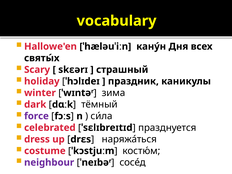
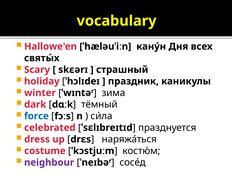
force colour: purple -> blue (36, 116)
